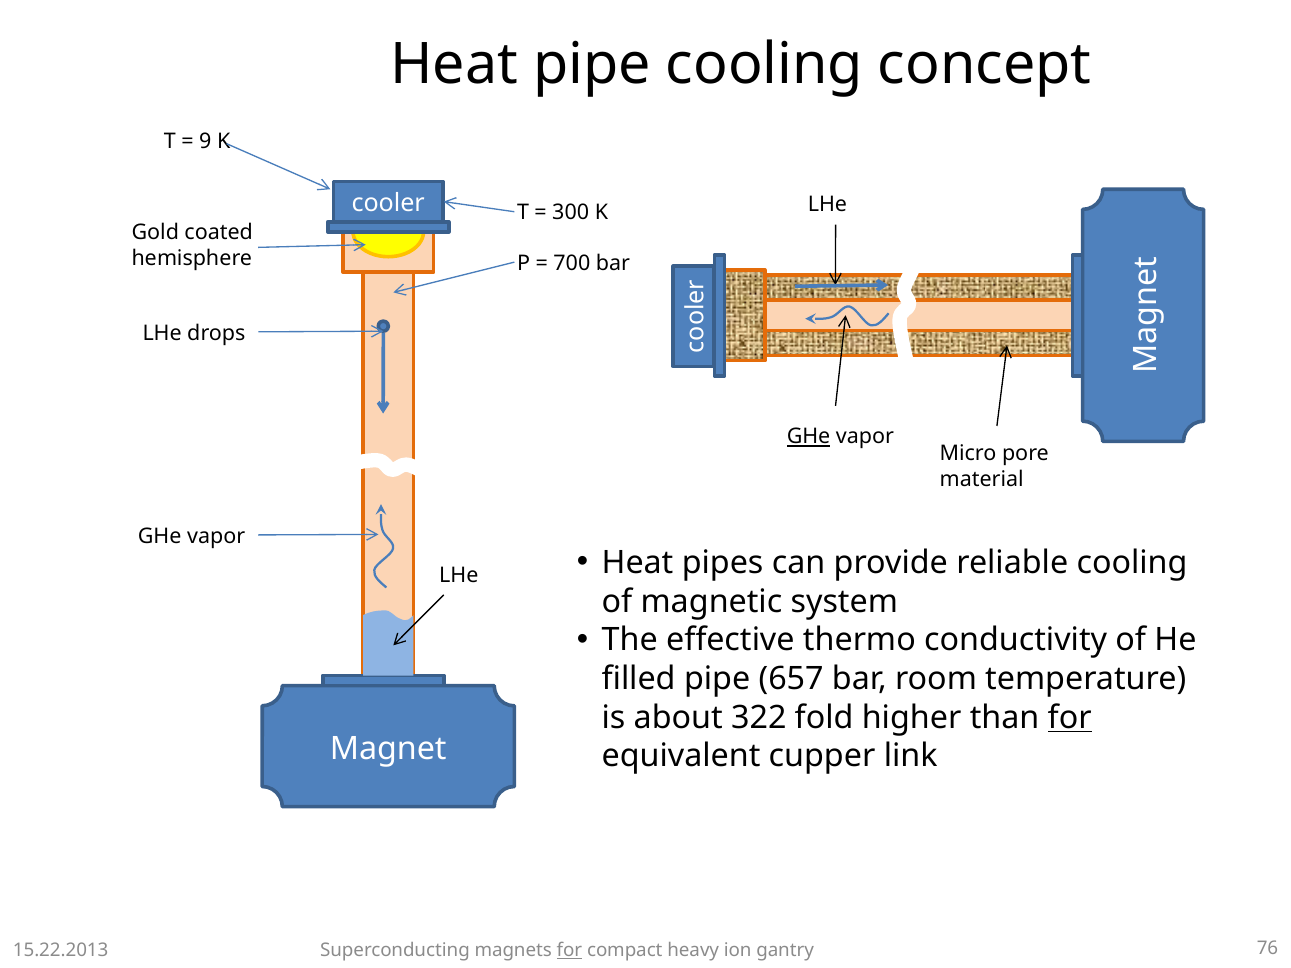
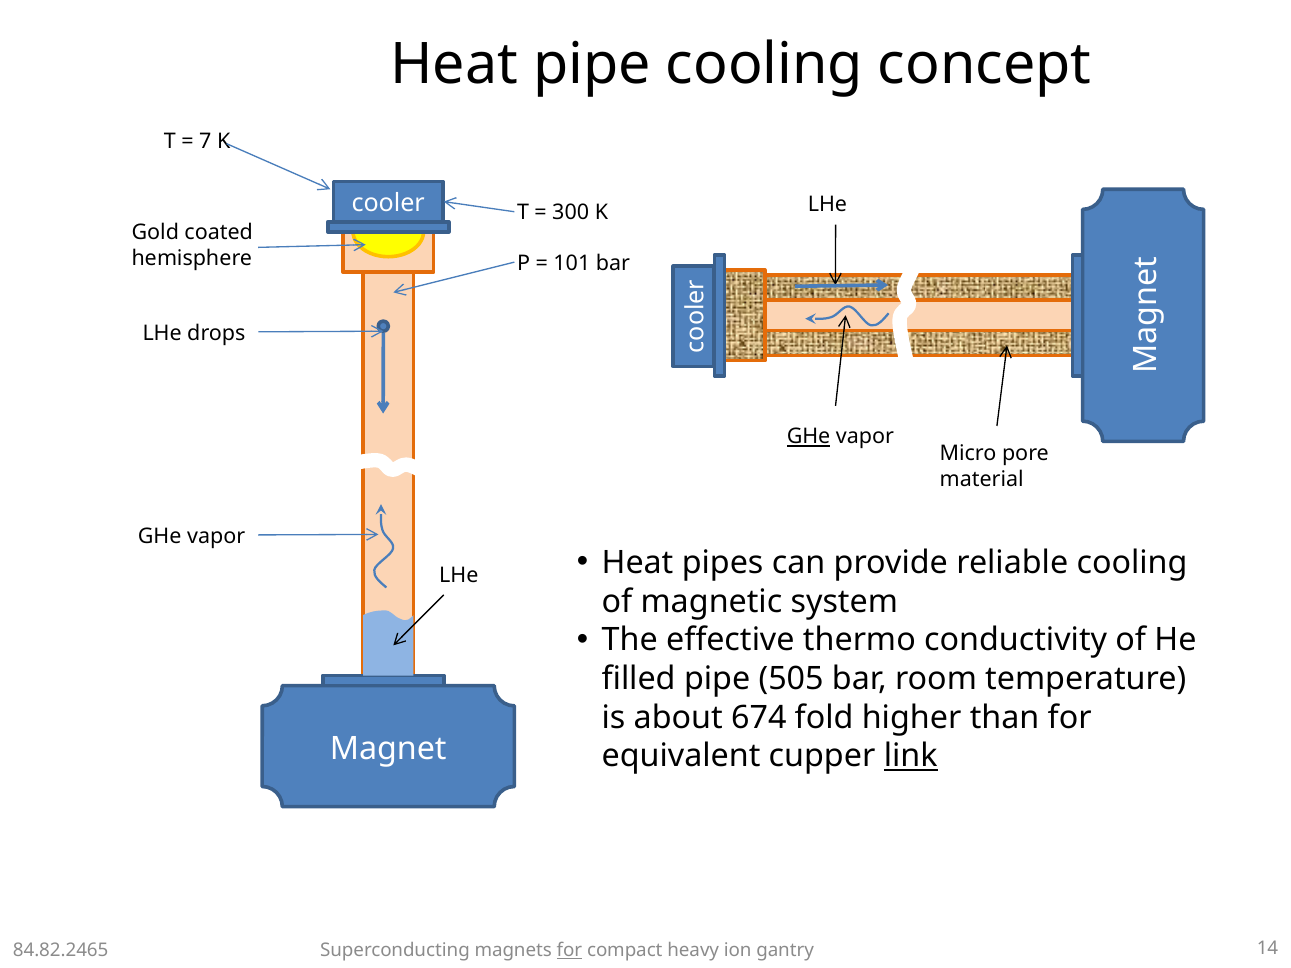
9: 9 -> 7 (205, 142)
700: 700 -> 101 (572, 264)
657: 657 -> 505 (791, 679)
322: 322 -> 674 (759, 718)
for underline: present -> none (1070, 718)
link underline: none -> present (911, 757)
15.22.2013: 15.22.2013 -> 84.82.2465 (61, 950)
76: 76 -> 14 (1267, 949)
